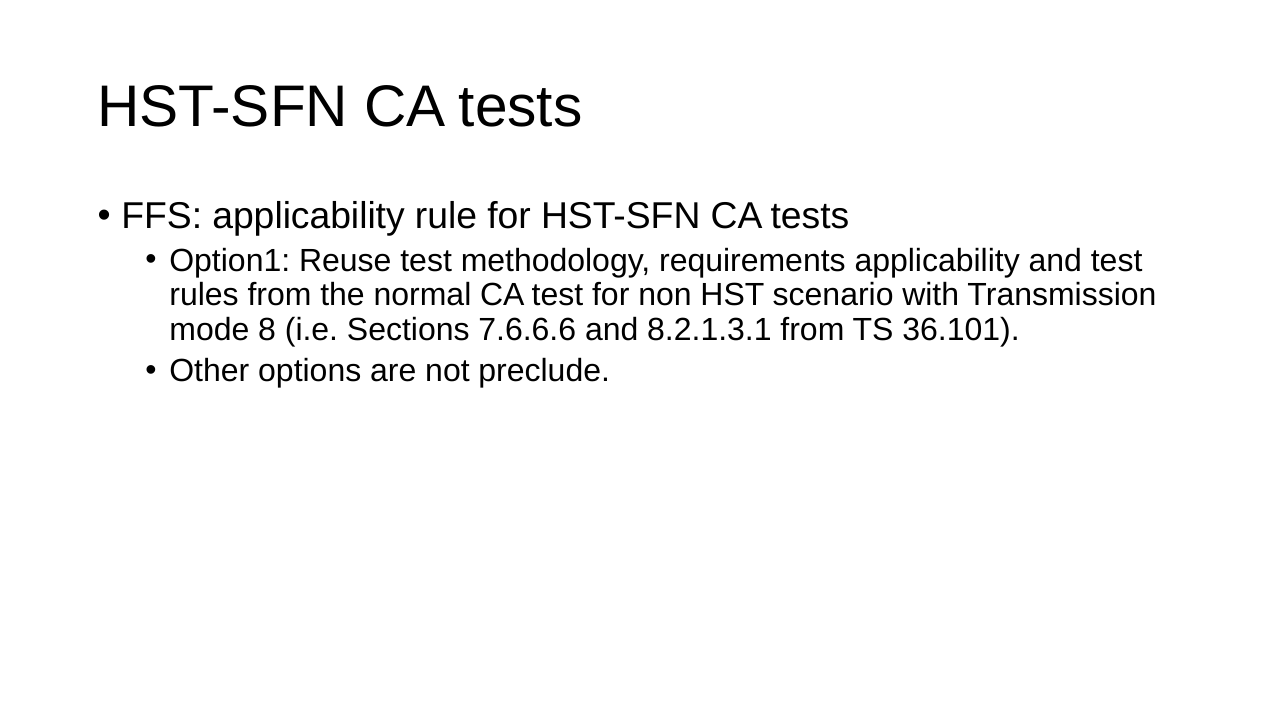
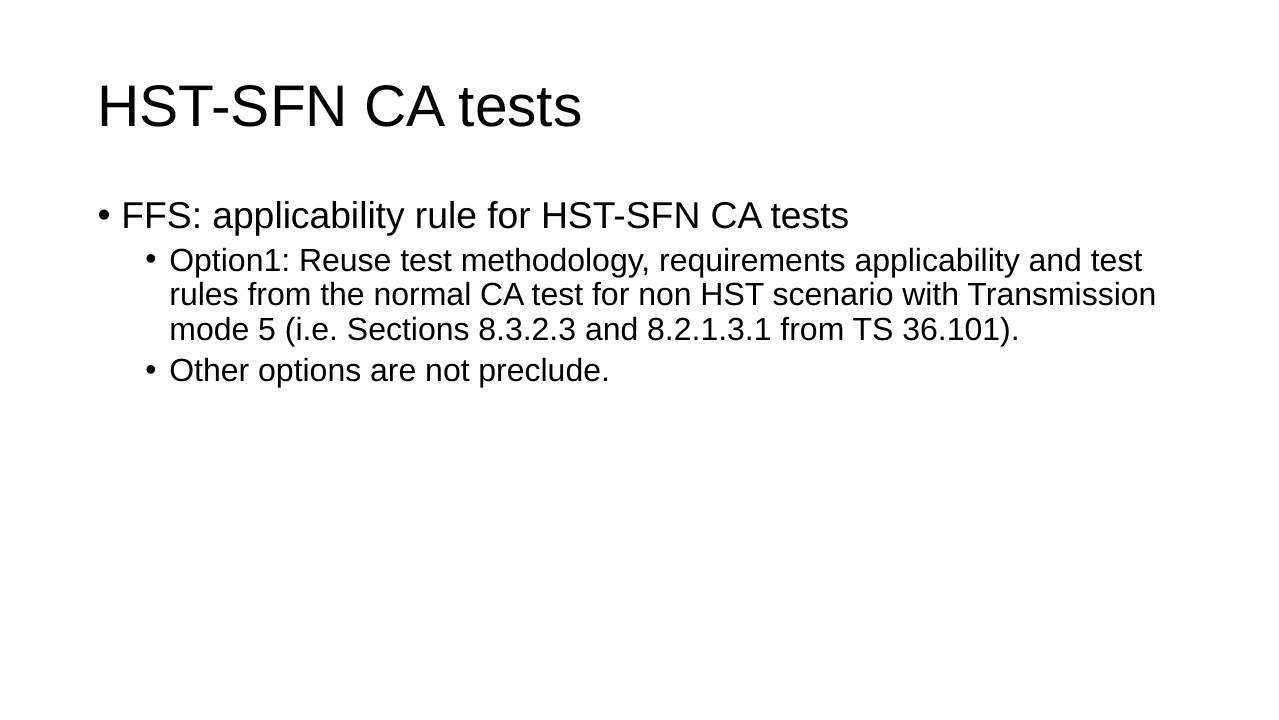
8: 8 -> 5 (267, 329)
7.6.6.6: 7.6.6.6 -> 8.3.2.3 (527, 329)
